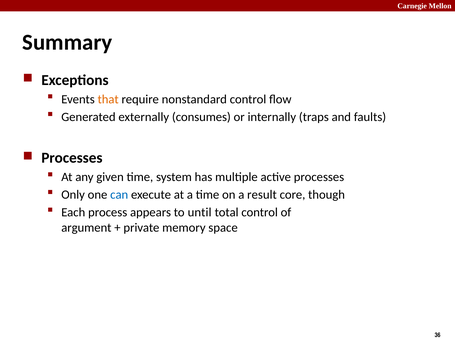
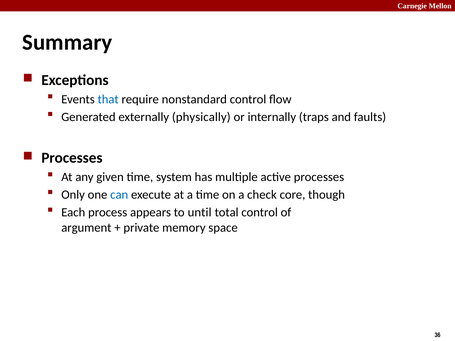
that colour: orange -> blue (108, 99)
consumes: consumes -> physically (201, 117)
result: result -> check (262, 195)
